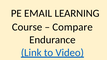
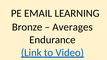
Course: Course -> Bronze (27, 27)
Compare: Compare -> Averages (73, 27)
